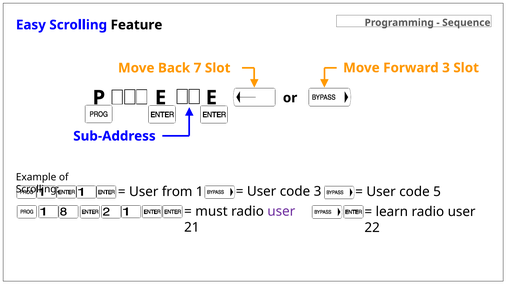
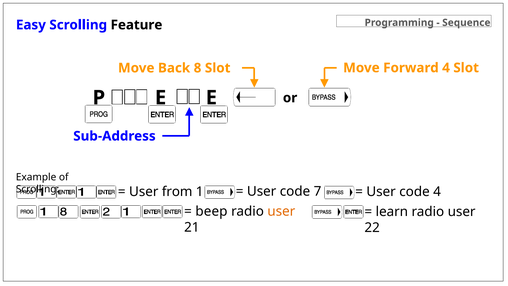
Forward 3: 3 -> 4 (446, 68)
7: 7 -> 8 (198, 68)
code 3: 3 -> 7 (318, 191)
code 5: 5 -> 4 (437, 192)
must: must -> beep (211, 211)
user colour: purple -> orange (281, 211)
